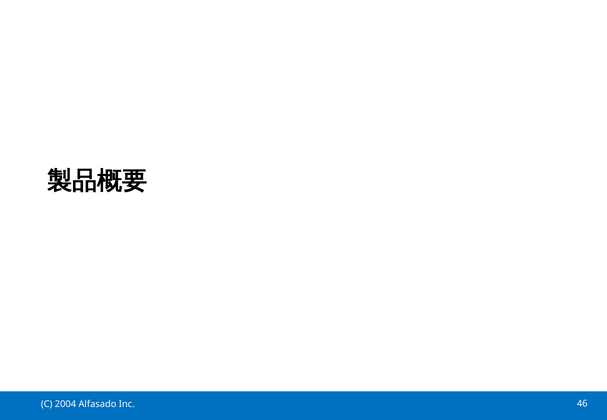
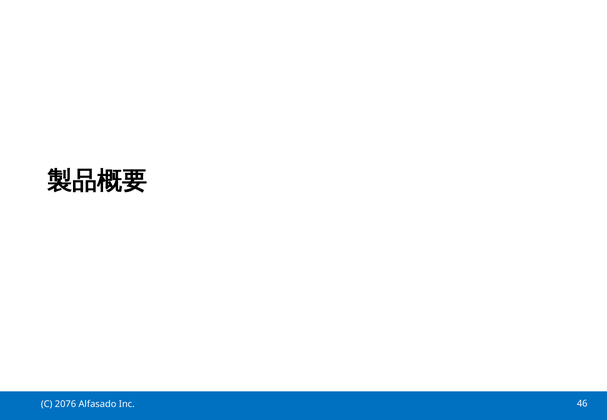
2004: 2004 -> 2076 (65, 404)
